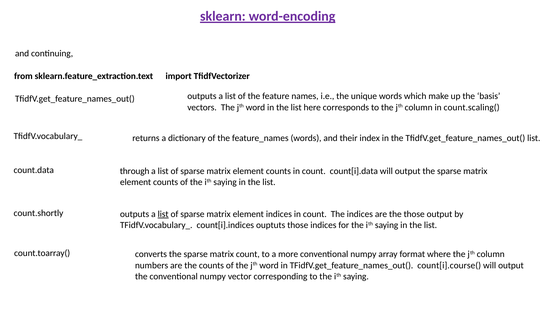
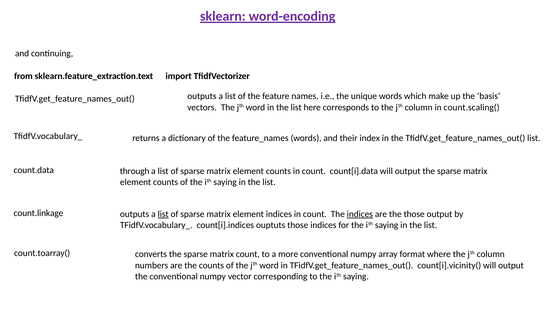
count.shortly: count.shortly -> count.linkage (38, 213)
indices underline: none -> present (360, 214)
count[i].course(: count[i].course( -> count[i].vicinity( (449, 265)
